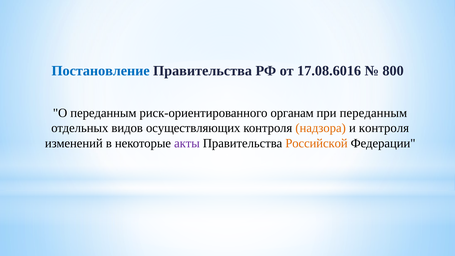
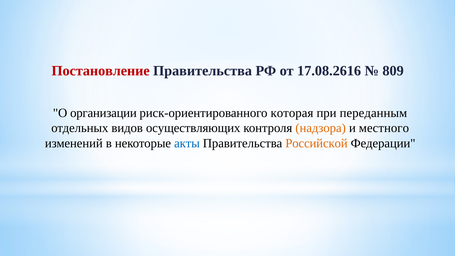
Постановление colour: blue -> red (101, 71)
17.08.6016: 17.08.6016 -> 17.08.2616 (329, 71)
800: 800 -> 809 (393, 71)
О переданным: переданным -> организации (103, 113)
органам: органам -> которая (292, 113)
и контроля: контроля -> местного (384, 128)
акты colour: purple -> blue (187, 143)
